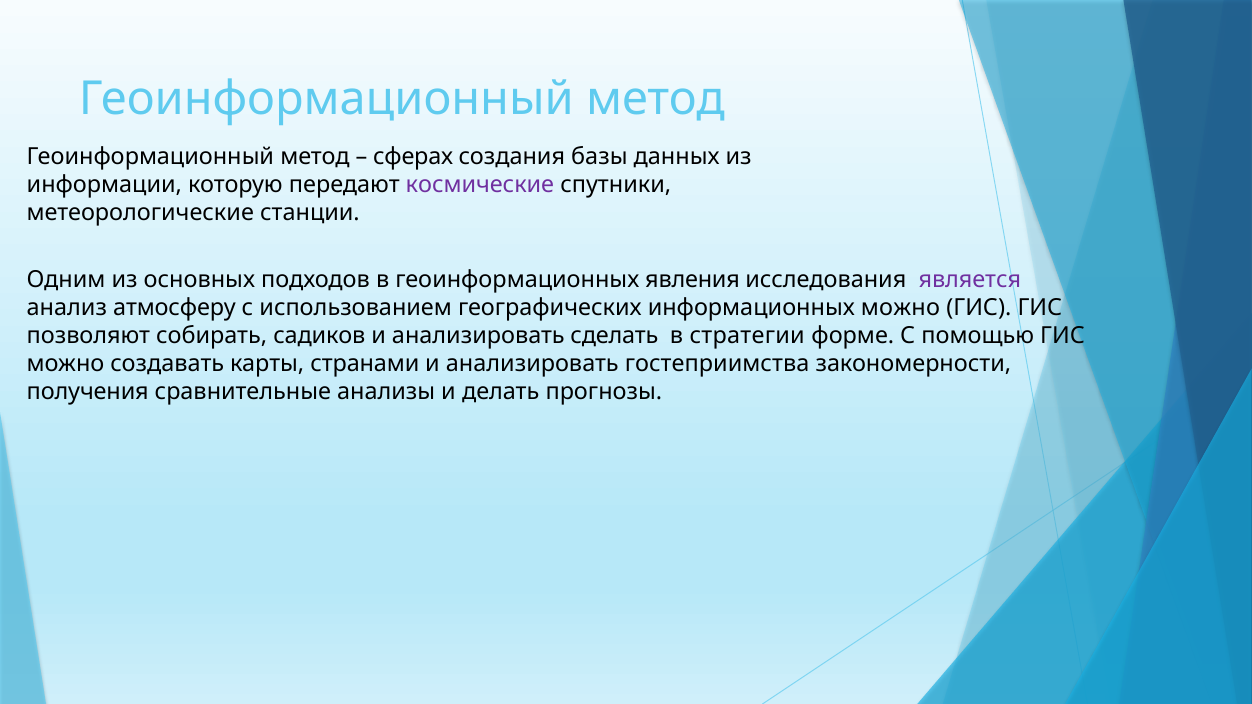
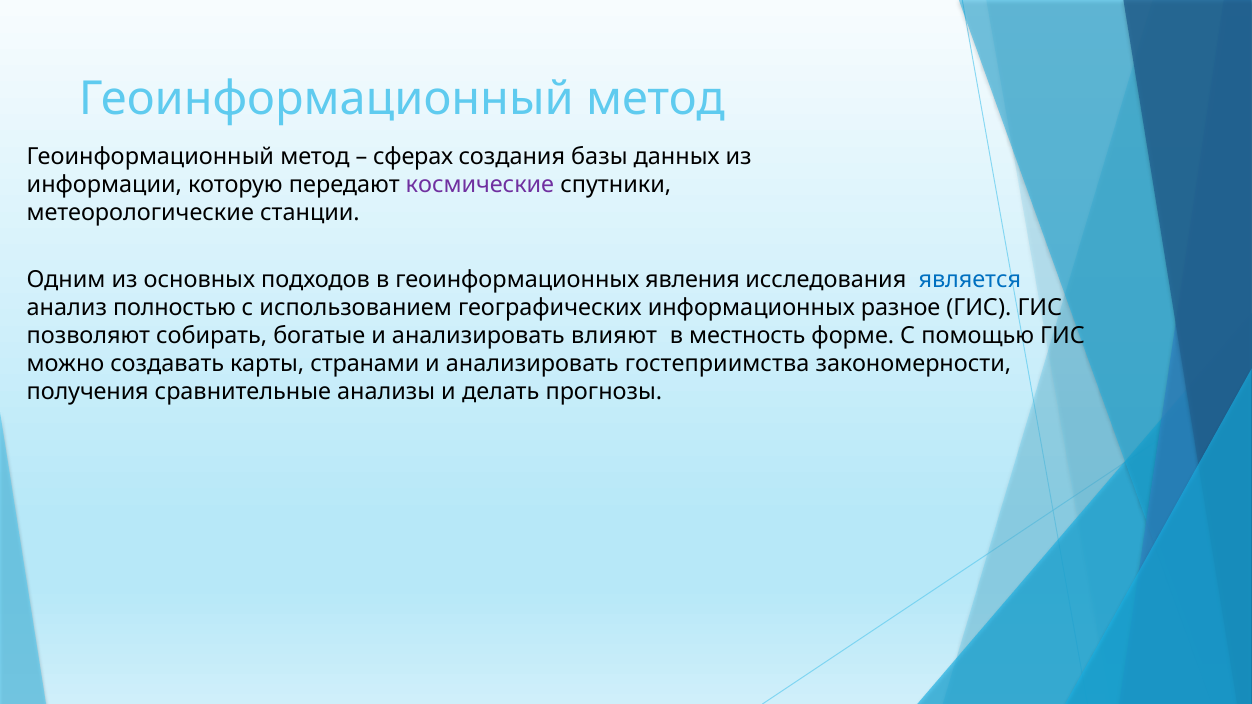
является colour: purple -> blue (970, 279)
атмосферу: атмосферу -> полностью (175, 308)
информационных можно: можно -> разное (901, 308)
садиков: садиков -> богатые (319, 336)
сделать: сделать -> влияют (614, 336)
стратегии: стратегии -> местность (747, 336)
